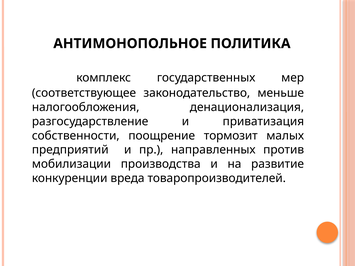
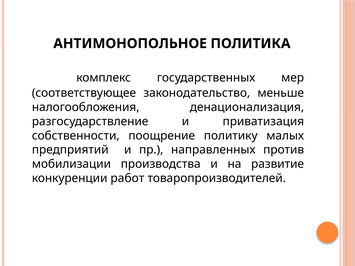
тормозит: тормозит -> политику (231, 136)
вреда: вреда -> работ (127, 178)
